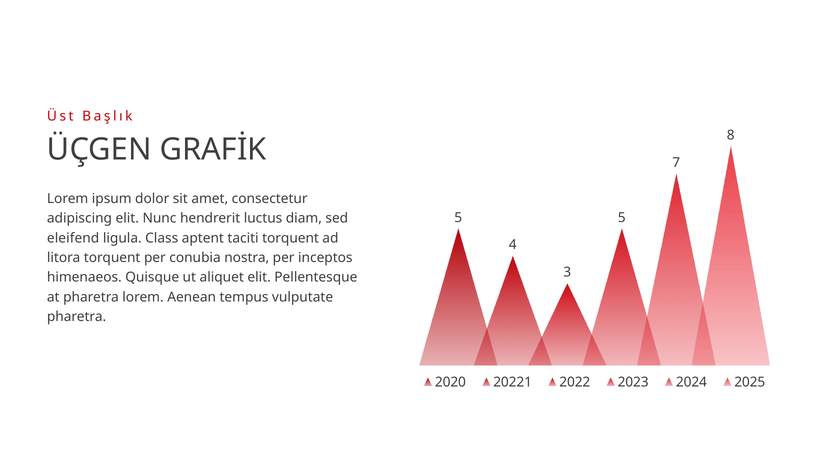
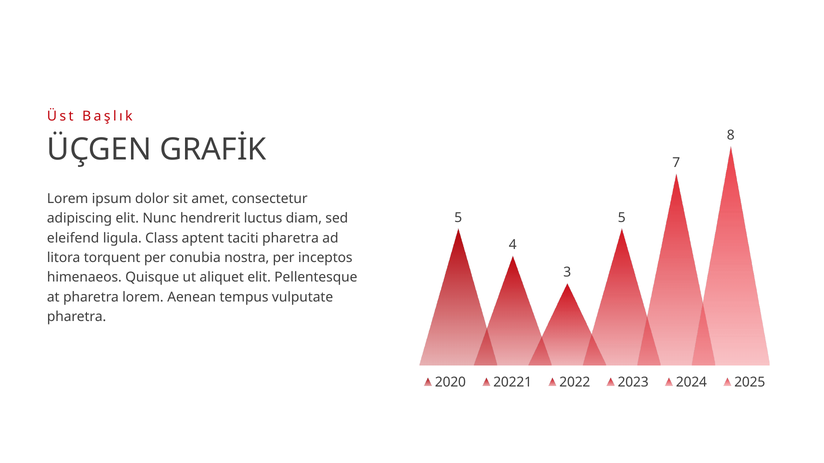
taciti torquent: torquent -> pharetra (290, 238)
